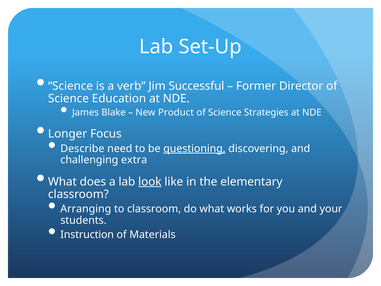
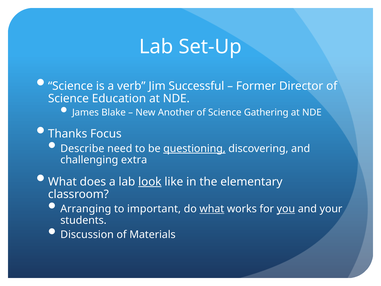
Product: Product -> Another (176, 112)
Strategies: Strategies -> Gathering (266, 112)
Longer: Longer -> Thanks (68, 134)
to classroom: classroom -> important (154, 209)
what underline: none -> present (212, 209)
you underline: none -> present (286, 209)
Instruction: Instruction -> Discussion (87, 235)
